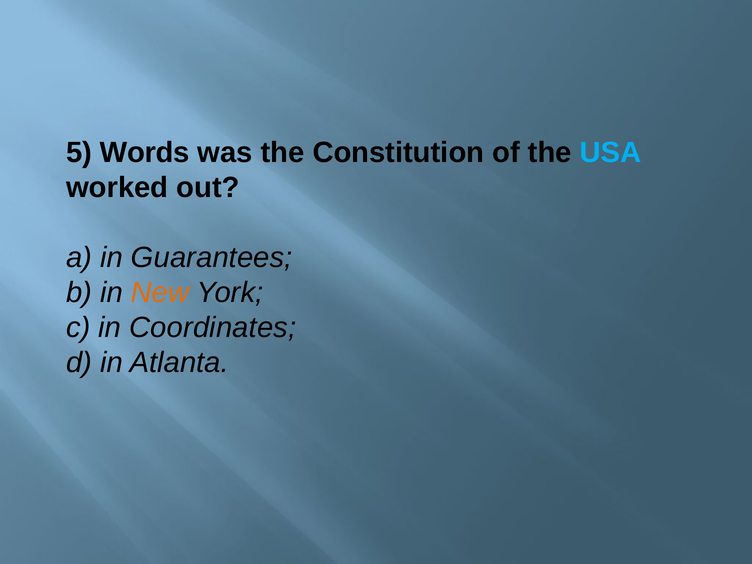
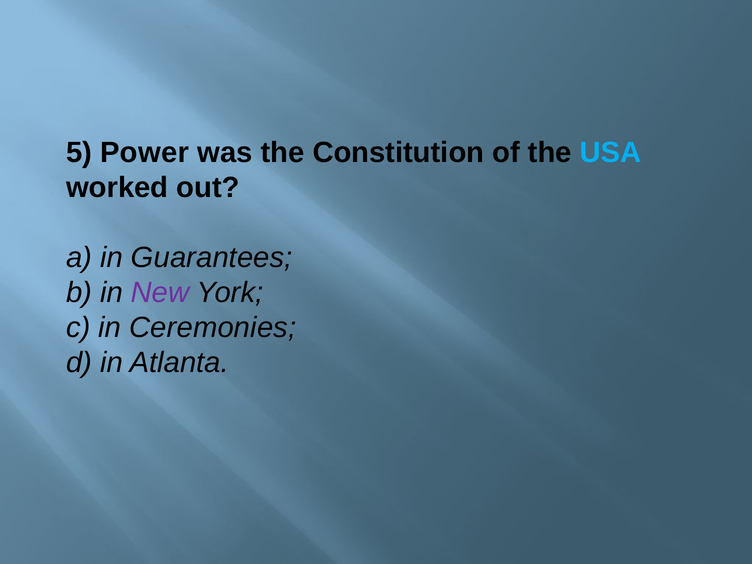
Words: Words -> Power (145, 153)
New colour: orange -> purple (160, 293)
Coordinates: Coordinates -> Ceremonies (213, 328)
